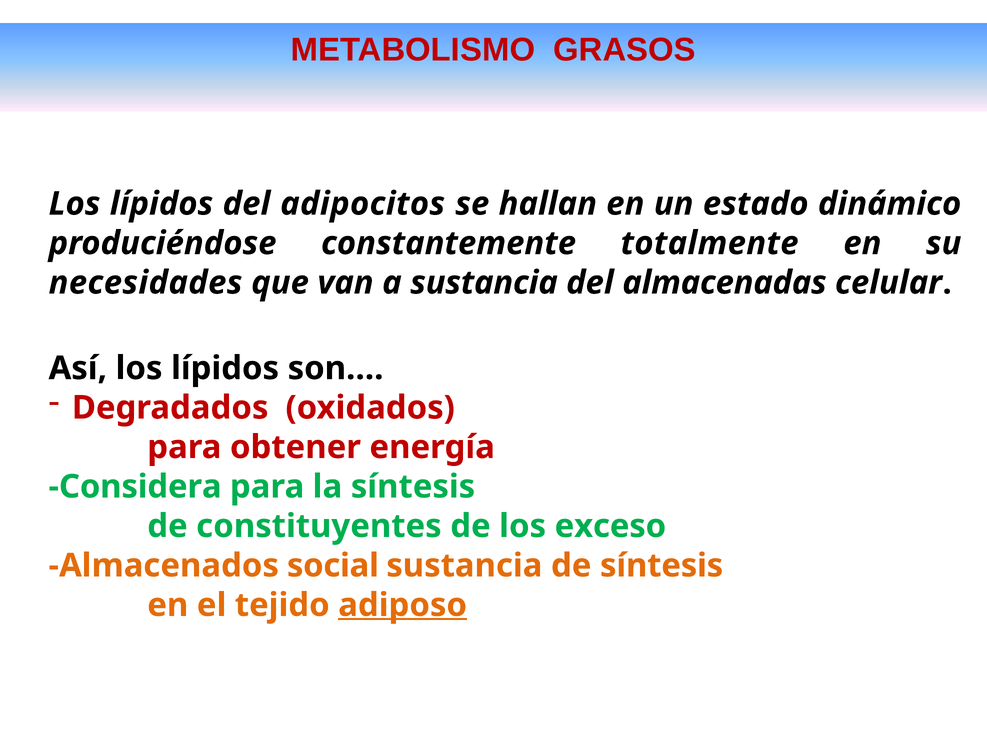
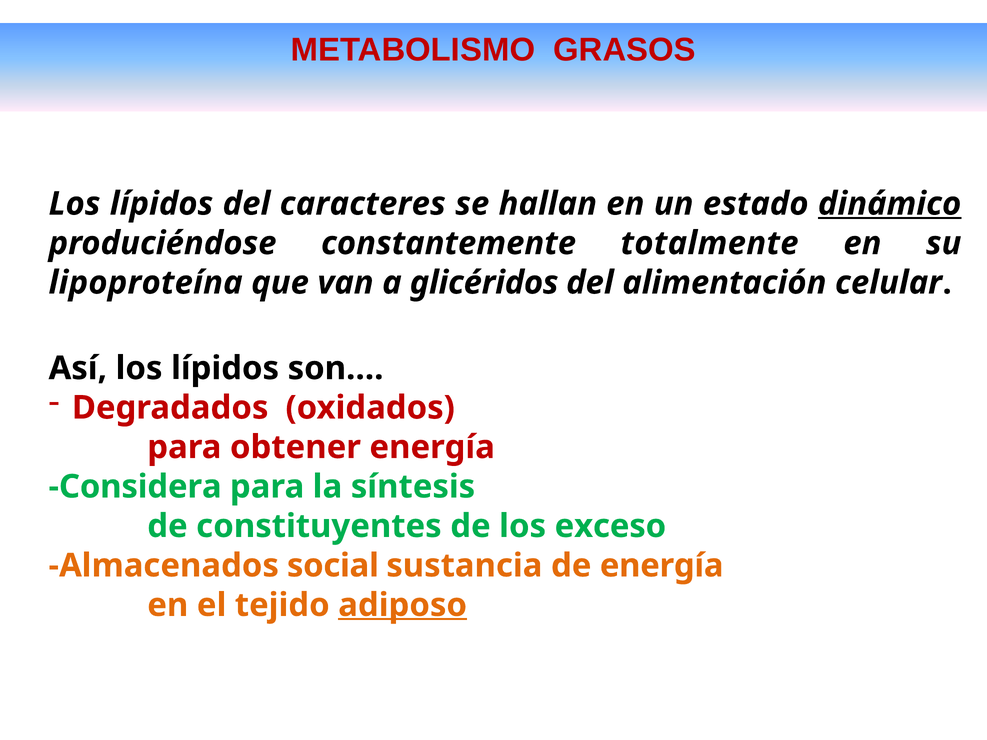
adipocitos: adipocitos -> caracteres (363, 204)
dinámico underline: none -> present (890, 204)
necesidades: necesidades -> lipoproteína (146, 283)
a sustancia: sustancia -> glicéridos (484, 283)
almacenadas: almacenadas -> alimentación (724, 283)
de síntesis: síntesis -> energía (662, 566)
